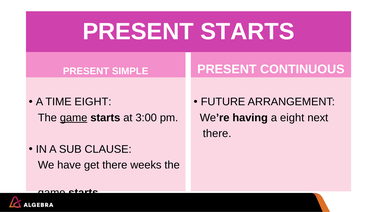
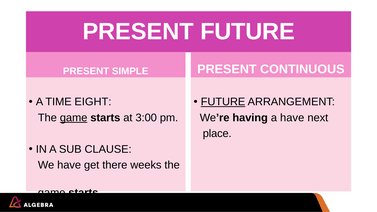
PRESENT STARTS: STARTS -> FUTURE (247, 32)
FUTURE underline: none -> present (223, 102)
a eight: eight -> have (292, 118)
there: there -> place (217, 134)
